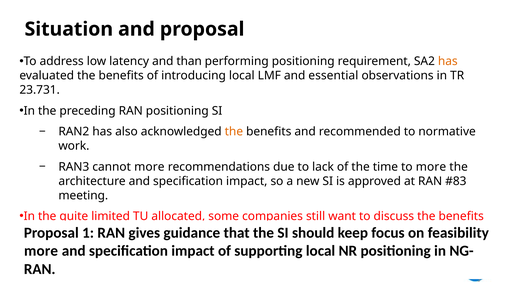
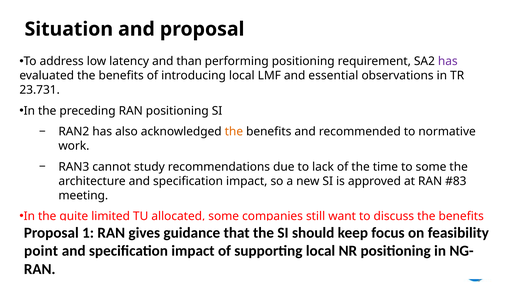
has colour: orange -> purple (448, 61)
cannot more: more -> study (149, 167)
to more: more -> some (431, 167)
more: more -> point (41, 250)
